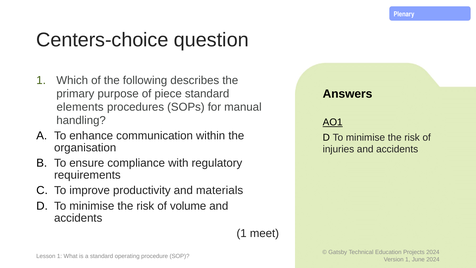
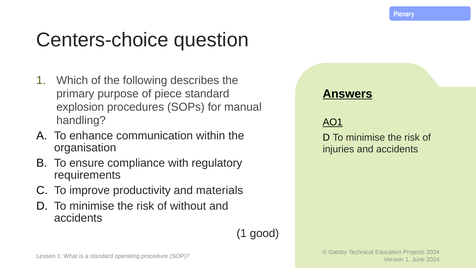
Answers underline: none -> present (348, 94)
elements: elements -> explosion (80, 107)
volume: volume -> without (188, 206)
meet: meet -> good (264, 233)
